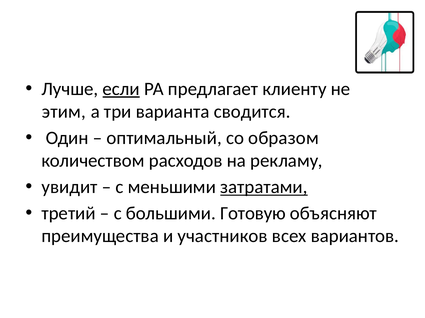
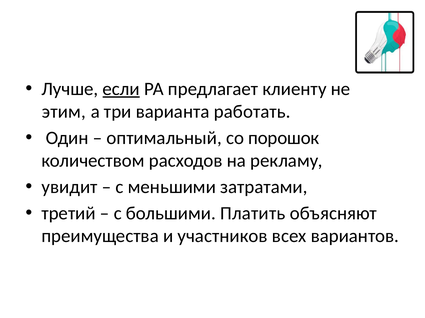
сводится: сводится -> работать (252, 112)
образом: образом -> порошок (284, 138)
затратами underline: present -> none (264, 187)
Готовую: Готовую -> Платить (253, 214)
